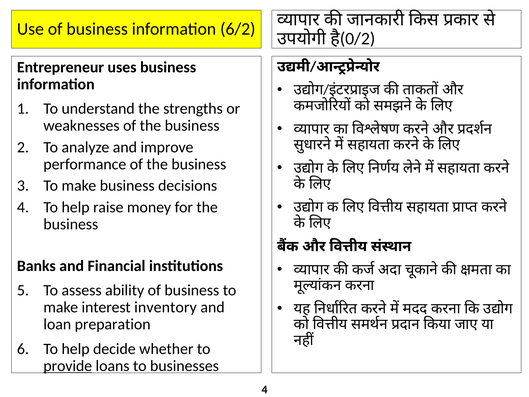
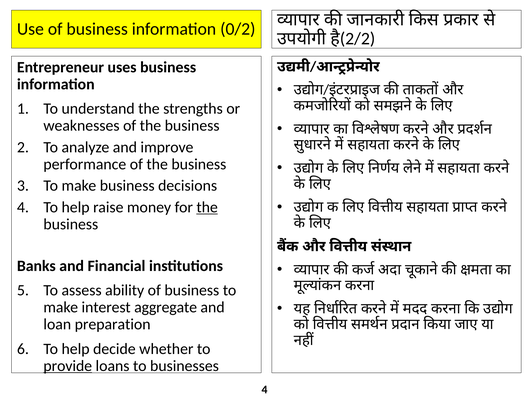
6/2: 6/2 -> 0/2 (238, 29)
0/2: 0/2 -> 2/2 (358, 39)
the underline: none -> present (207, 207)
inventory: inventory -> aggregate (166, 307)
